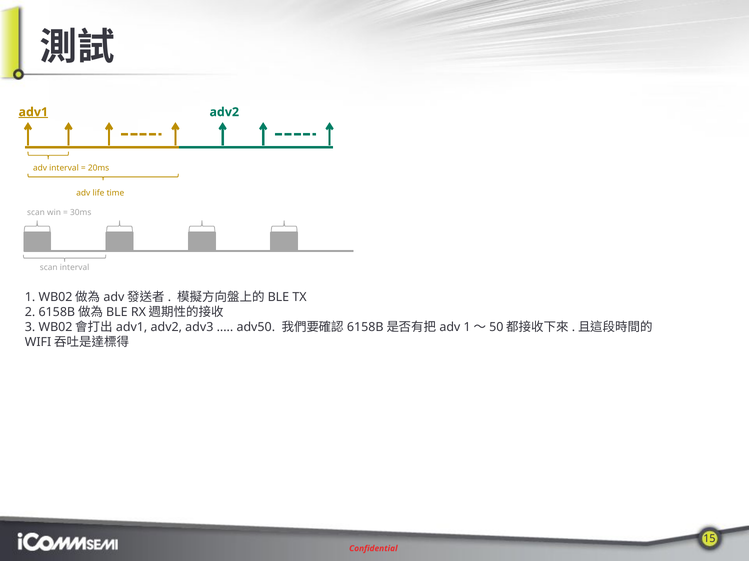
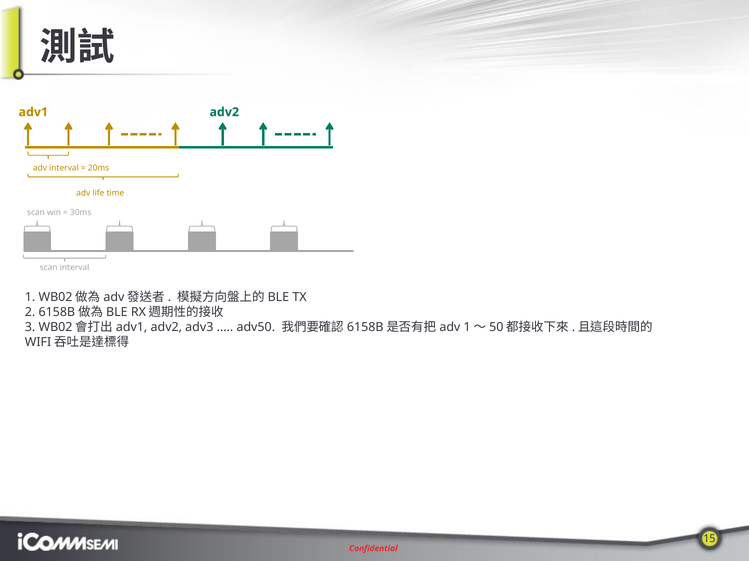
adv1 underline: present -> none (33, 112)
